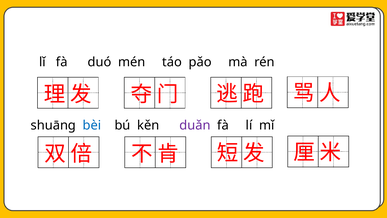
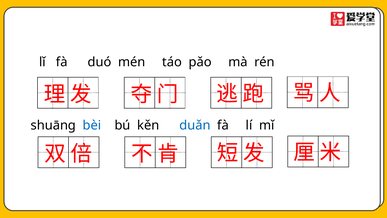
duǎn colour: purple -> blue (195, 125)
